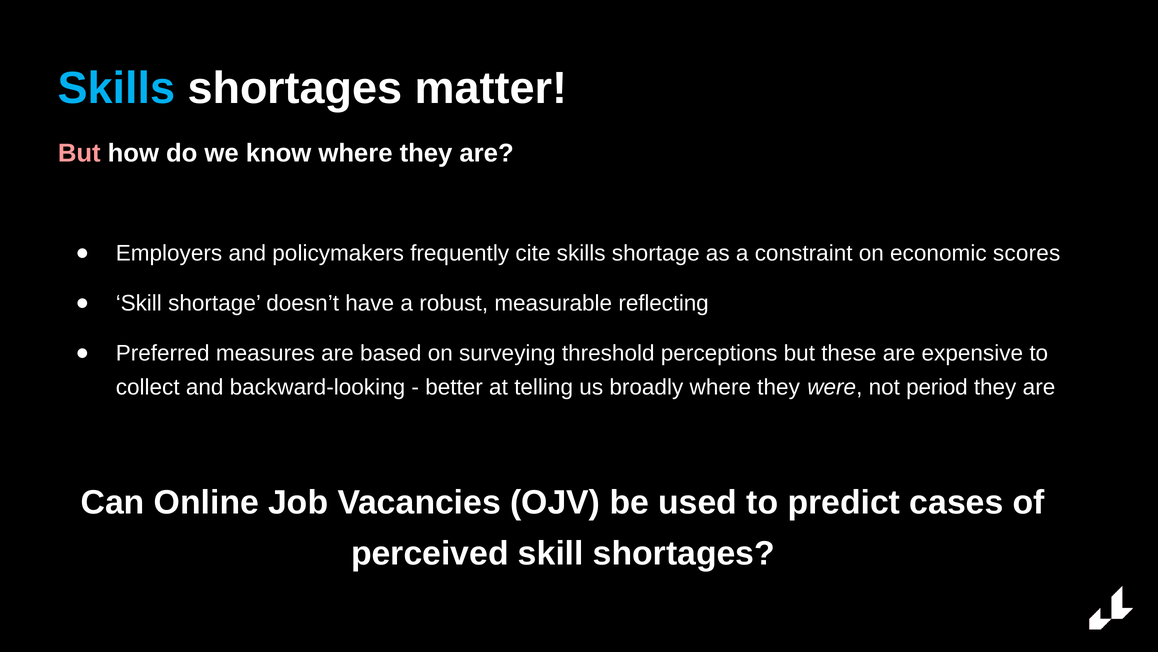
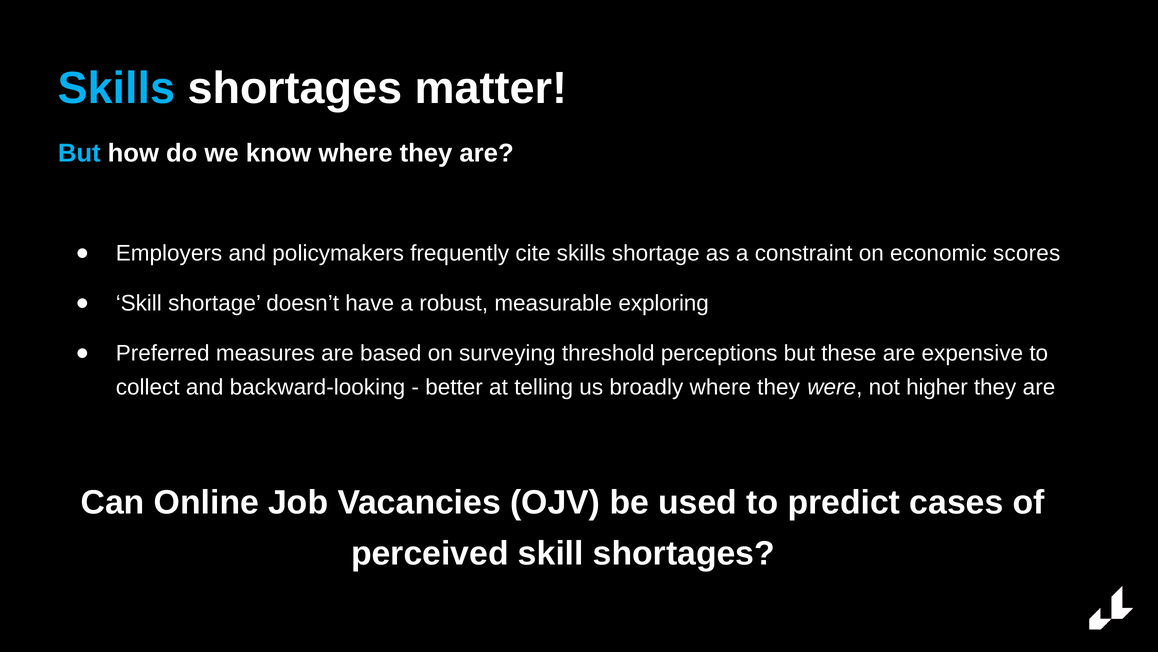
But colour: pink -> light blue (79, 153)
reflecting: reflecting -> exploring (664, 303)
period: period -> higher (937, 387)
